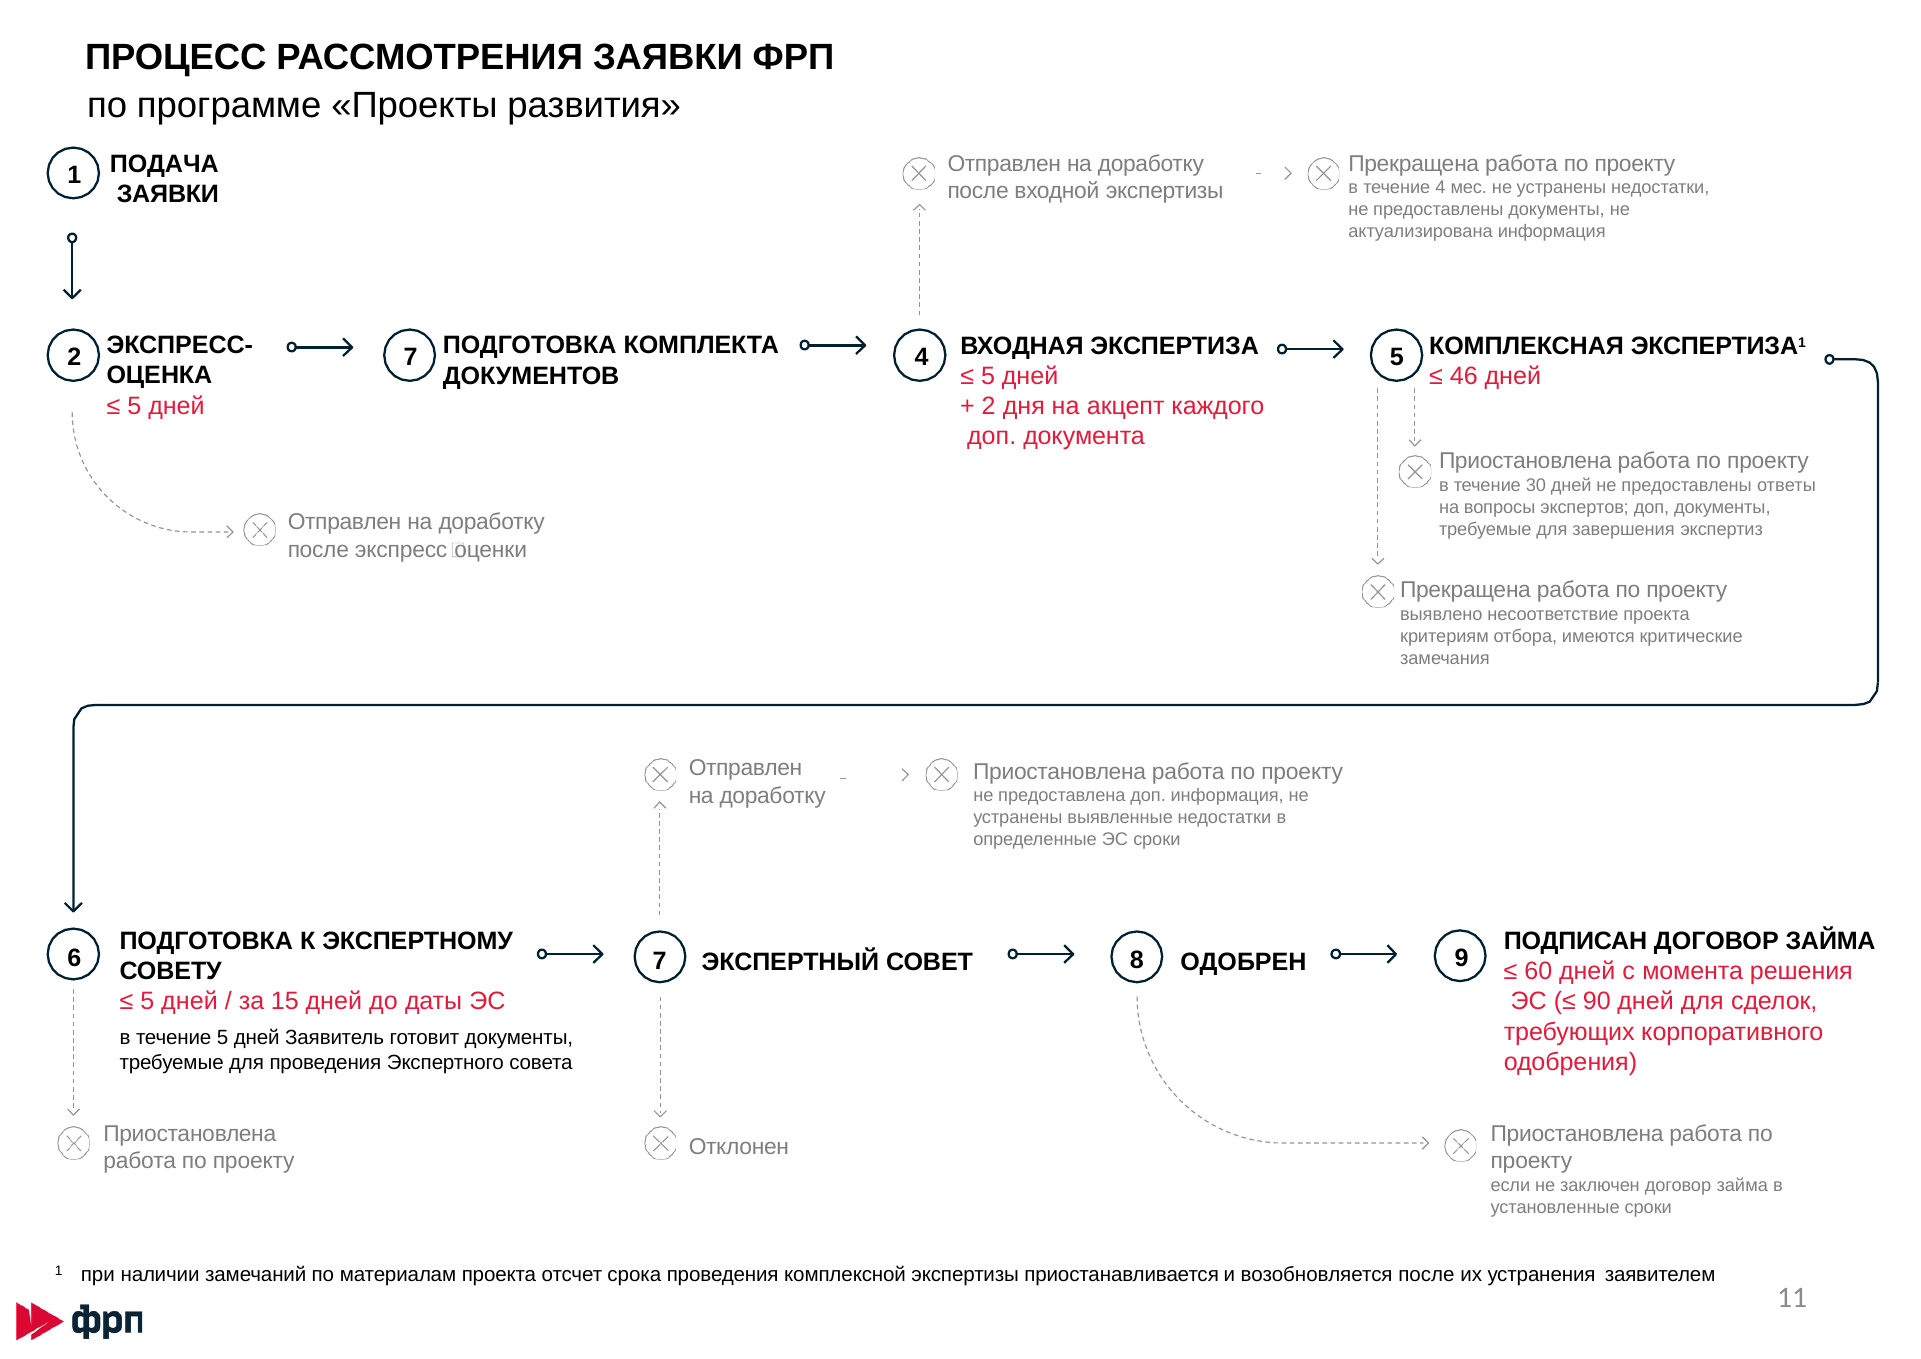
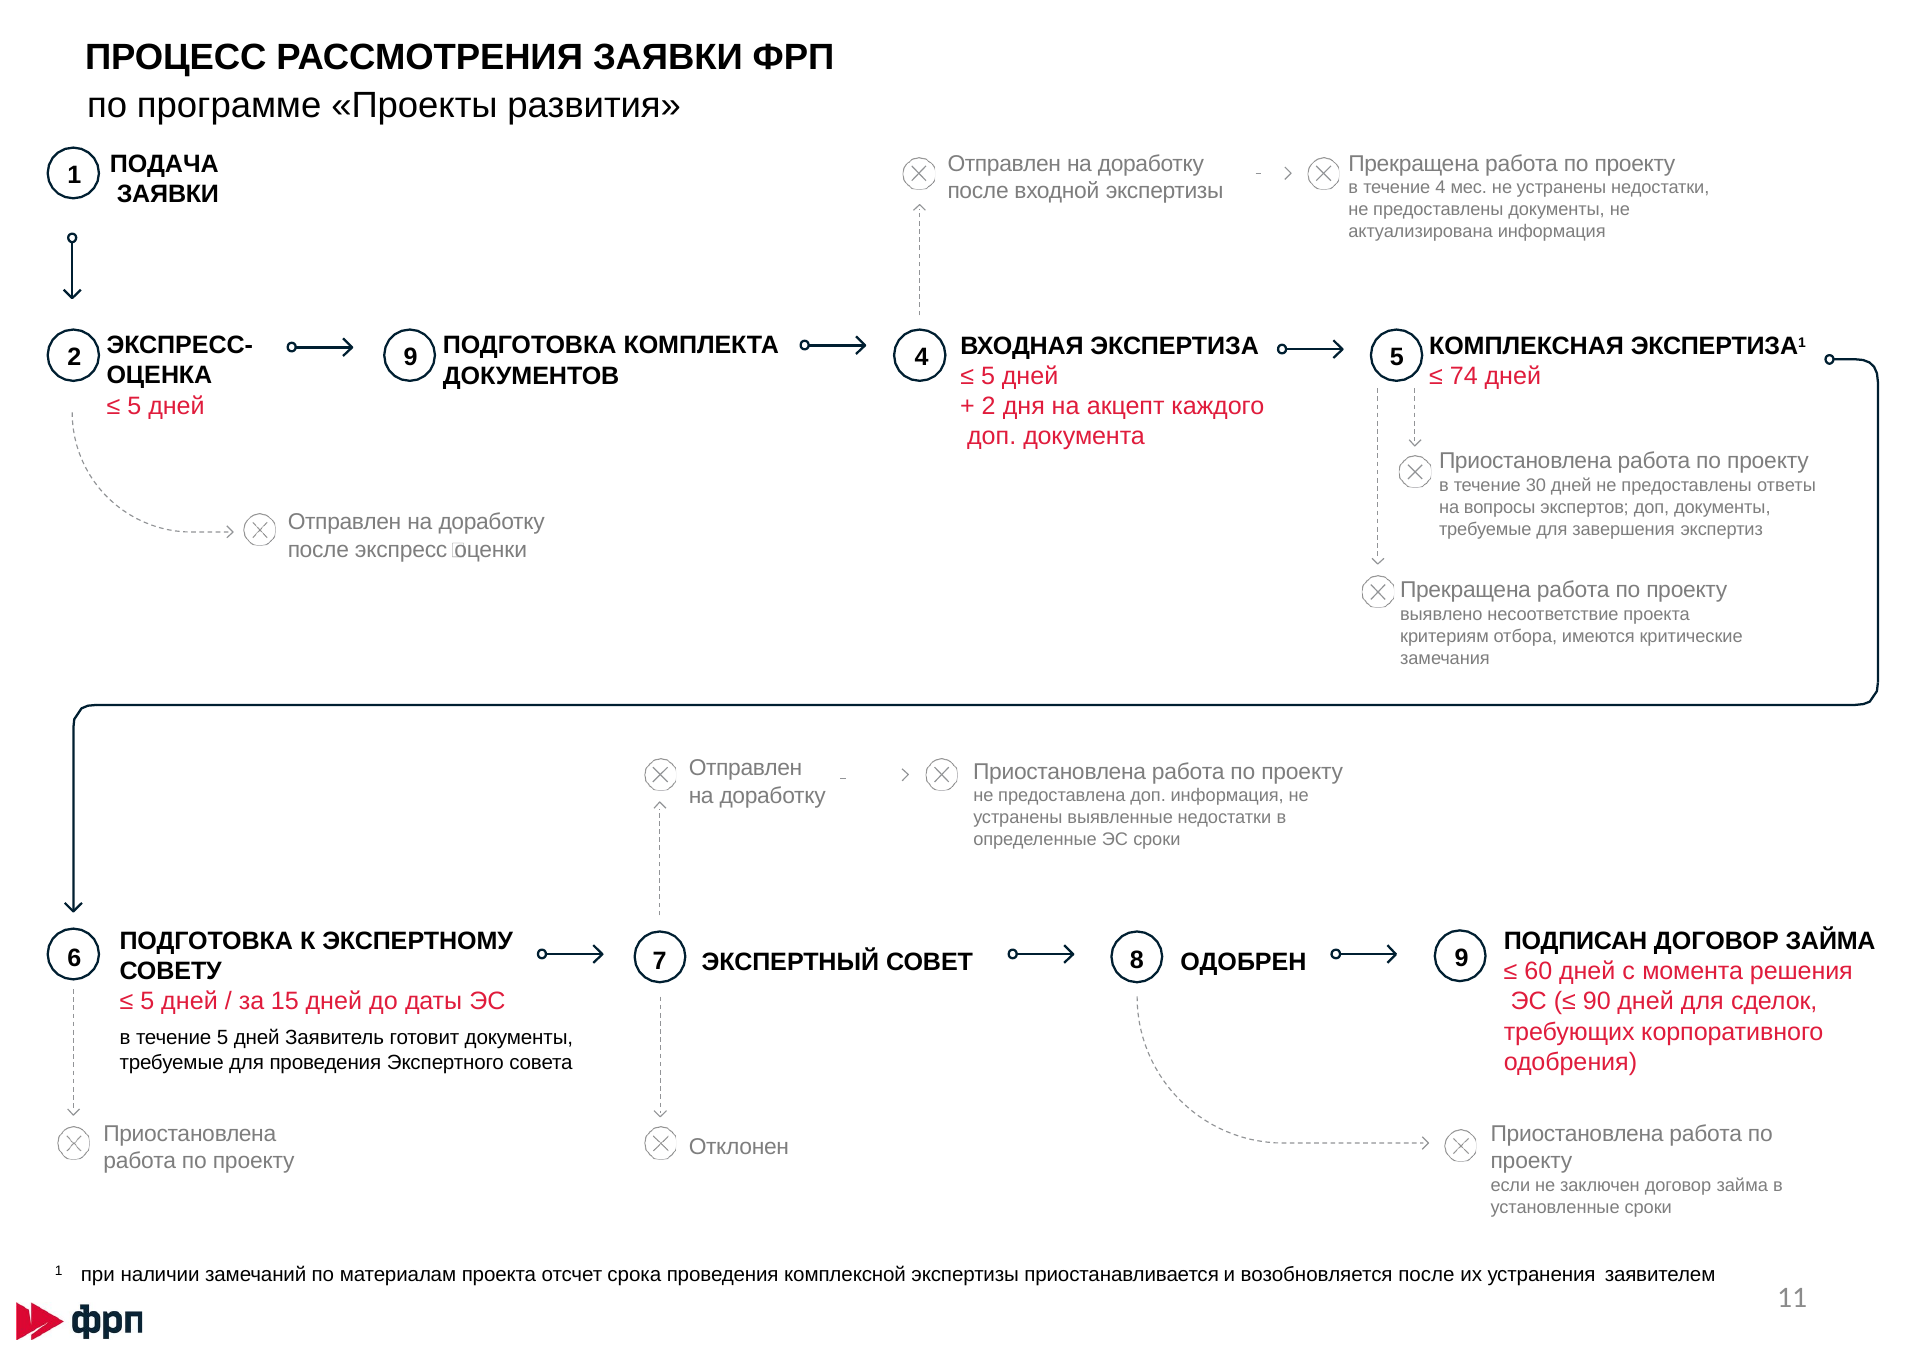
2 7: 7 -> 9 (411, 357)
46: 46 -> 74 (1464, 376)
